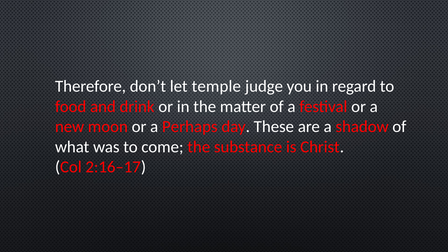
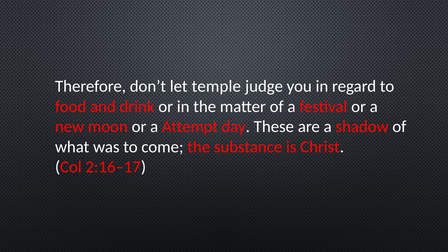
Perhaps: Perhaps -> Attempt (190, 127)
